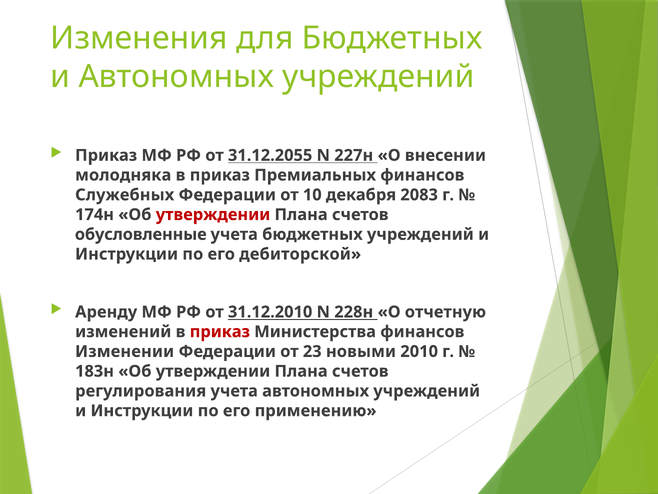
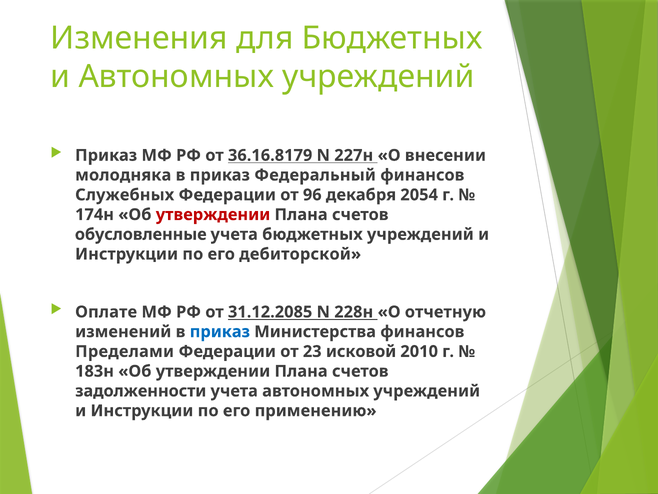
31.12.2055: 31.12.2055 -> 36.16.8179 (270, 155)
Премиальных: Премиальных -> Федеральный (315, 175)
10: 10 -> 96 (312, 195)
2083: 2083 -> 2054 (419, 195)
Аренду: Аренду -> Оплате (106, 312)
31.12.2010: 31.12.2010 -> 31.12.2085 (270, 312)
приказ colour: red -> blue (220, 331)
Изменении: Изменении -> Пределами (125, 351)
новыми: новыми -> исковой (361, 351)
регулирования: регулирования -> задолженности (141, 391)
